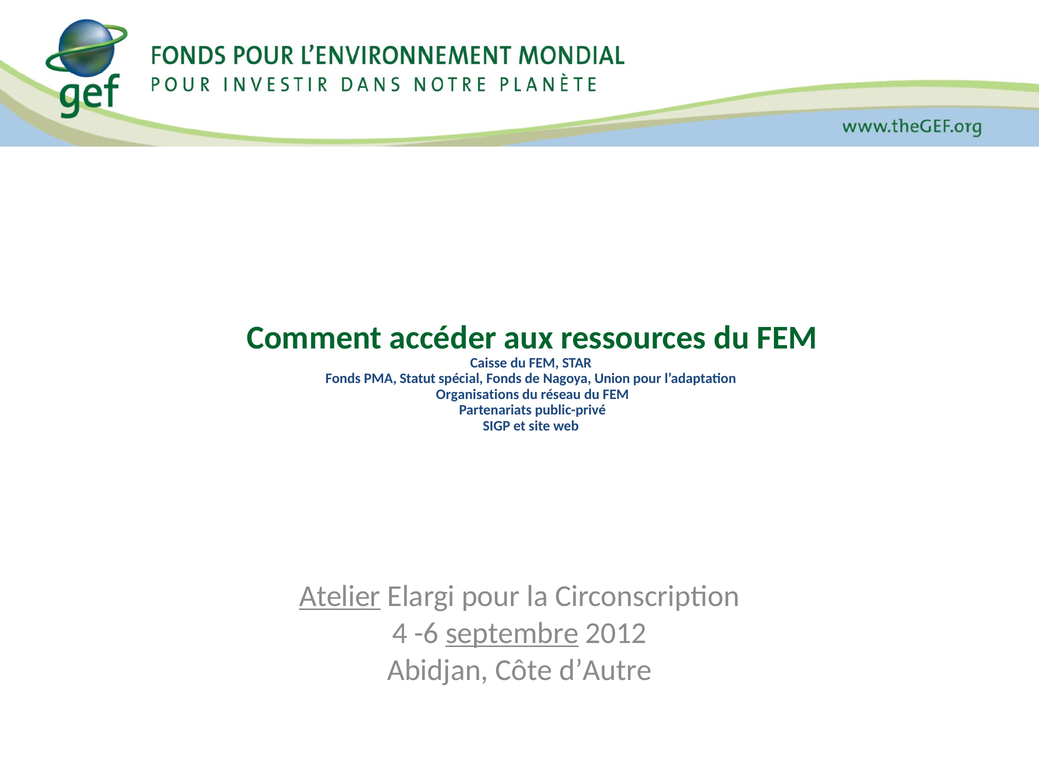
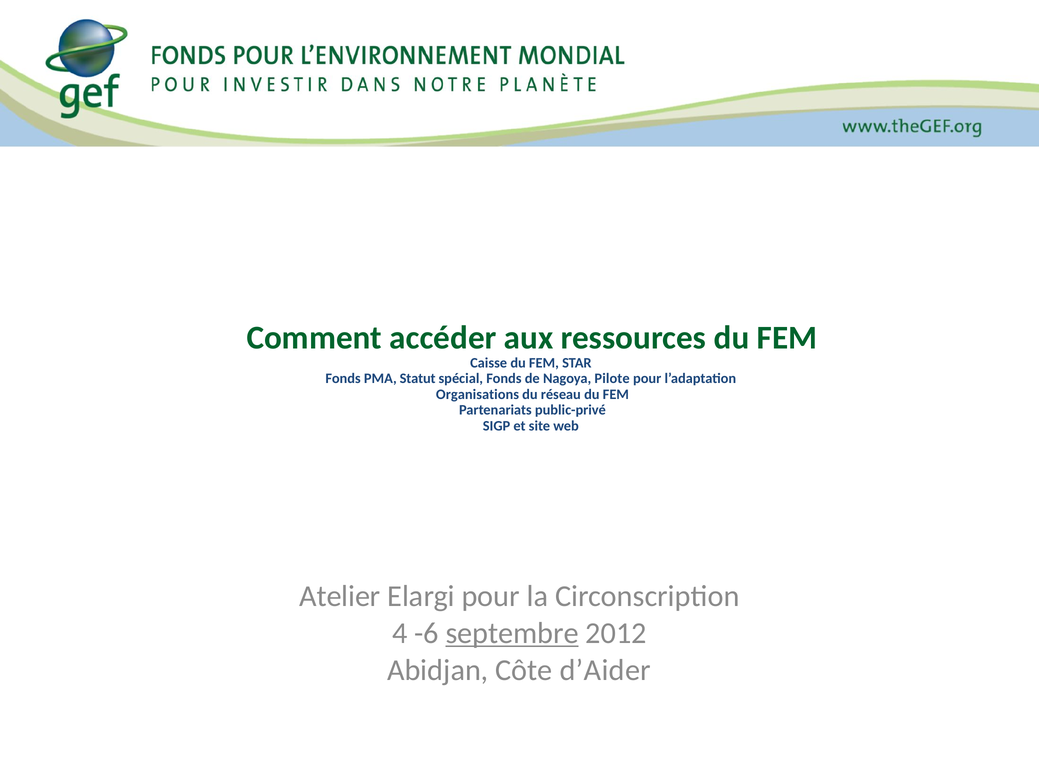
Union: Union -> Pilote (612, 378)
Atelier underline: present -> none (340, 596)
d’Autre: d’Autre -> d’Aider (605, 670)
